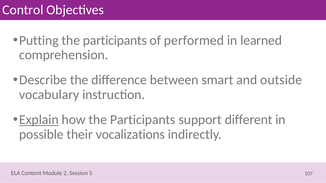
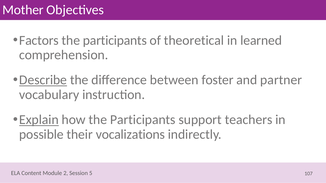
Control: Control -> Mother (23, 10)
Putting: Putting -> Factors (39, 40)
performed: performed -> theoretical (194, 40)
Describe underline: none -> present (43, 80)
smart: smart -> foster (218, 80)
outside: outside -> partner (281, 80)
different: different -> teachers (249, 120)
